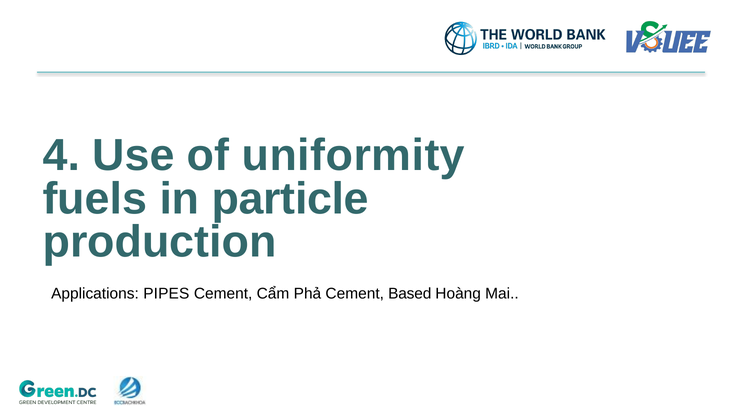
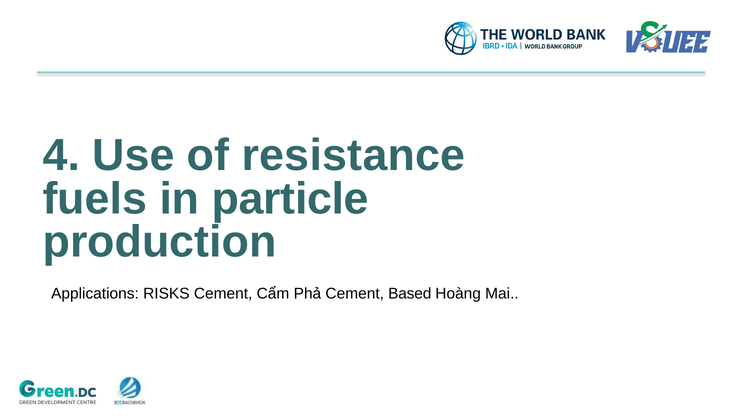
uniformity: uniformity -> resistance (354, 155)
PIPES: PIPES -> RISKS (166, 293)
